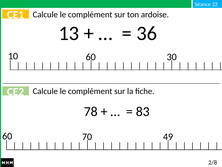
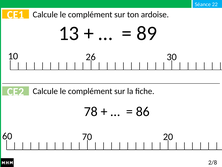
36: 36 -> 89 (147, 33)
10 60: 60 -> 26 (91, 57)
83: 83 -> 86 (143, 111)
49: 49 -> 20 (168, 136)
